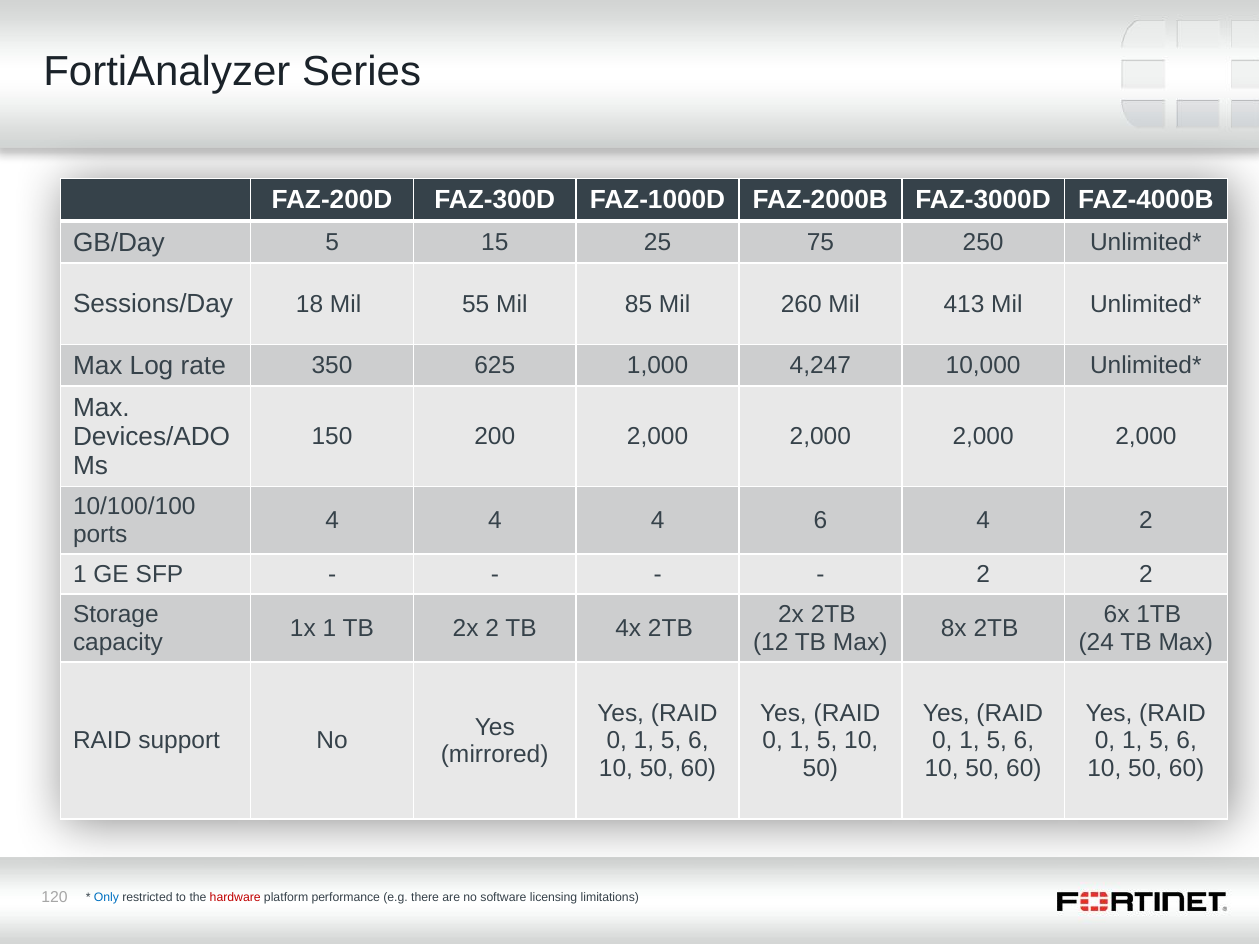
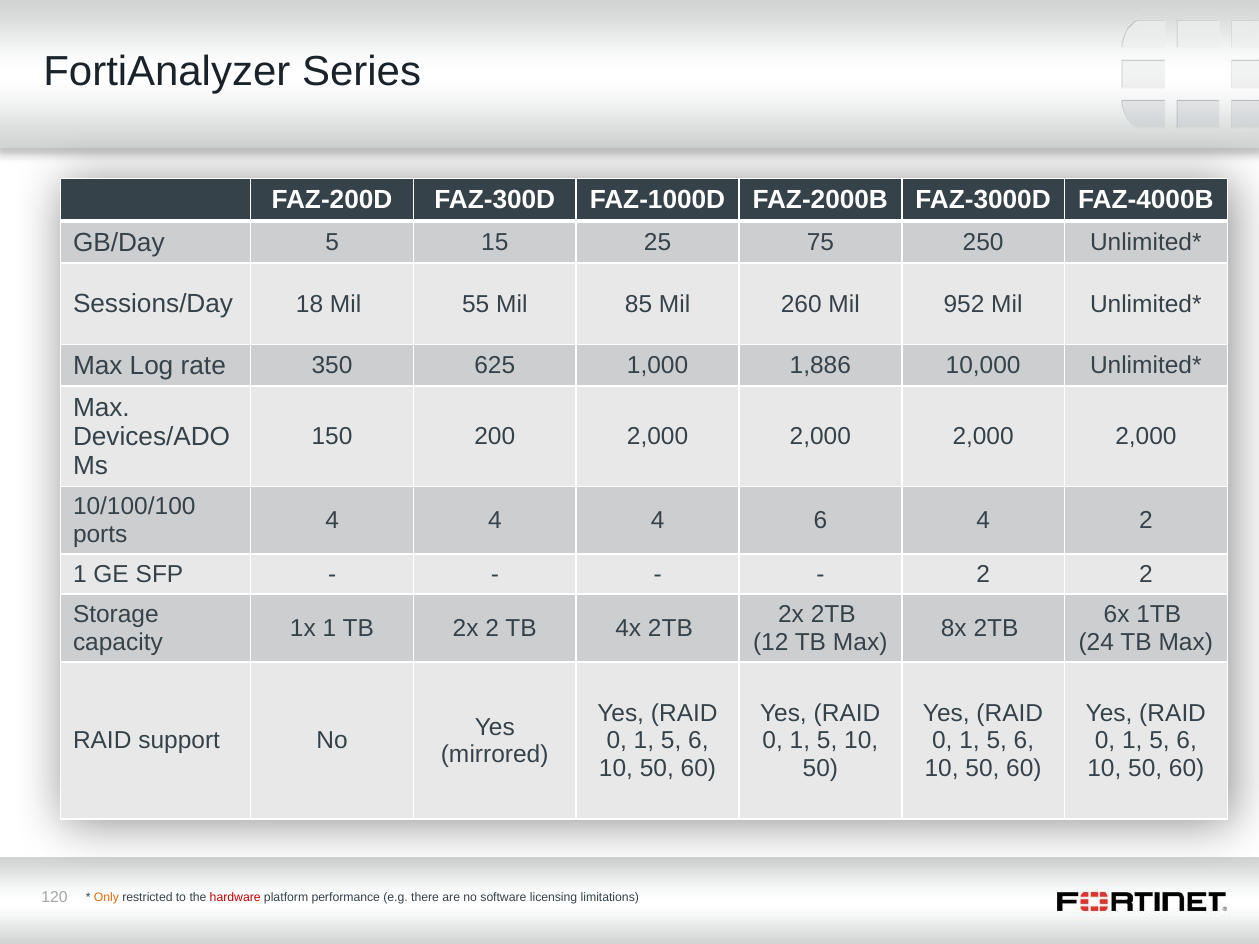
413: 413 -> 952 (964, 304)
4,247: 4,247 -> 1,886 (820, 366)
Only colour: blue -> orange (106, 898)
